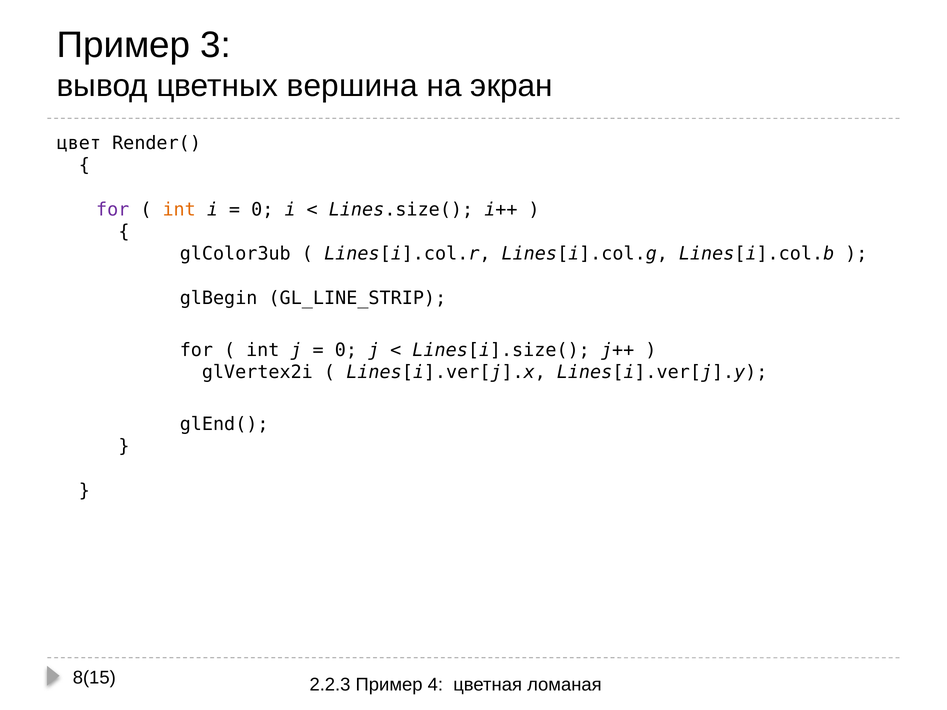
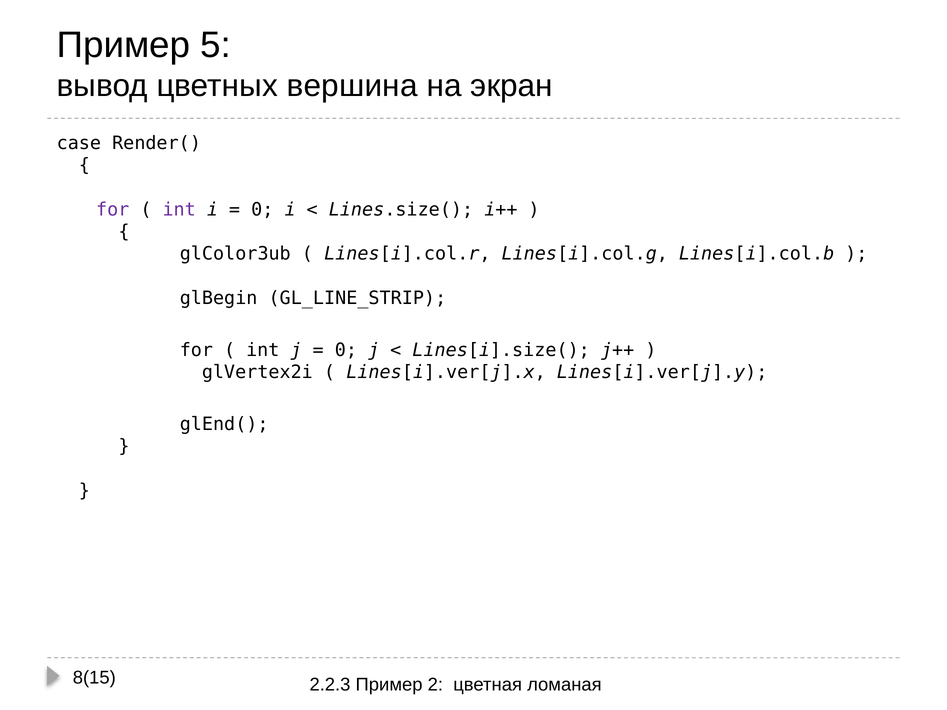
3: 3 -> 5 (216, 45)
цвет: цвет -> case (79, 143)
int colour: orange -> purple (179, 210)
4: 4 -> 2 (435, 685)
